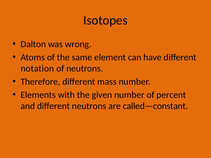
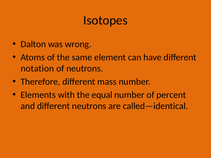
given: given -> equal (102, 95)
called—constant: called—constant -> called—identical (155, 106)
